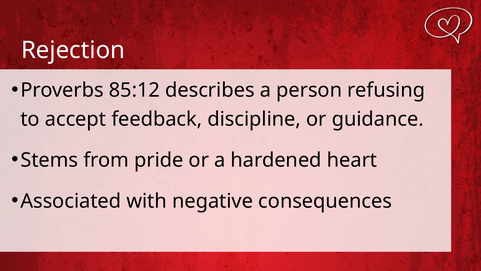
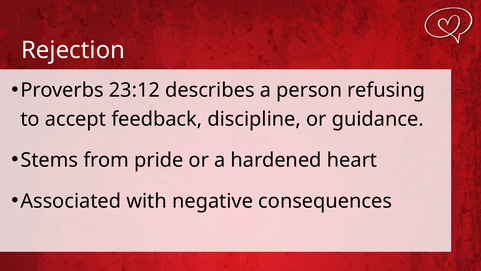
85:12: 85:12 -> 23:12 (134, 90)
